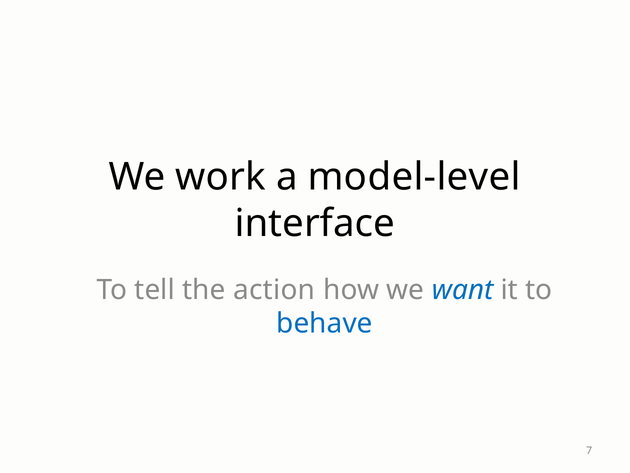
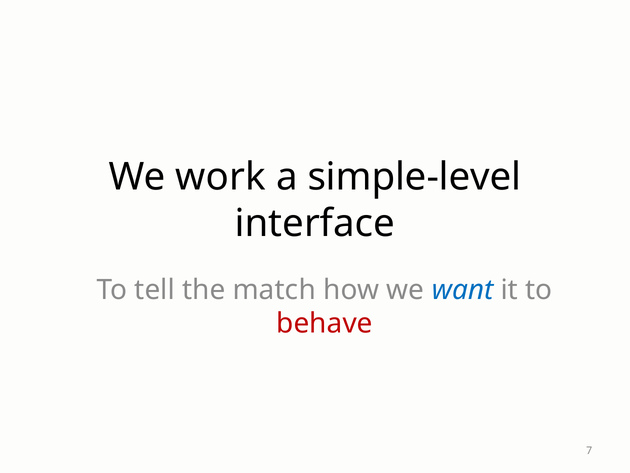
model-level: model-level -> simple-level (414, 177)
action: action -> match (274, 290)
behave colour: blue -> red (325, 323)
